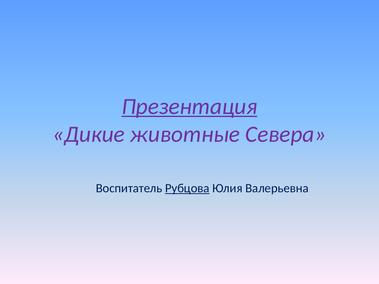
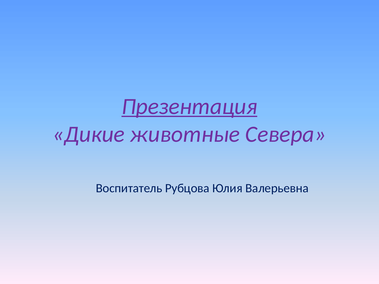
Рубцова underline: present -> none (187, 188)
